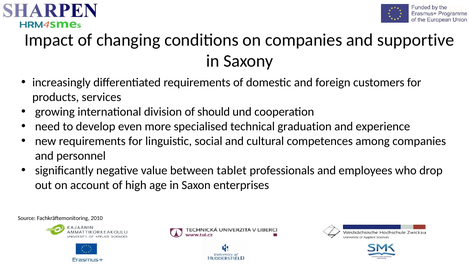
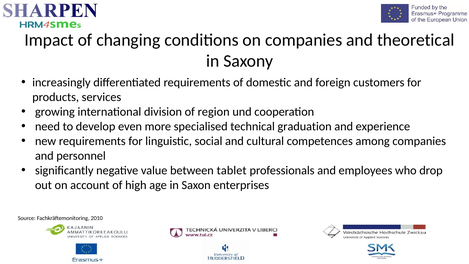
supportive: supportive -> theoretical (416, 40)
should: should -> region (214, 112)
